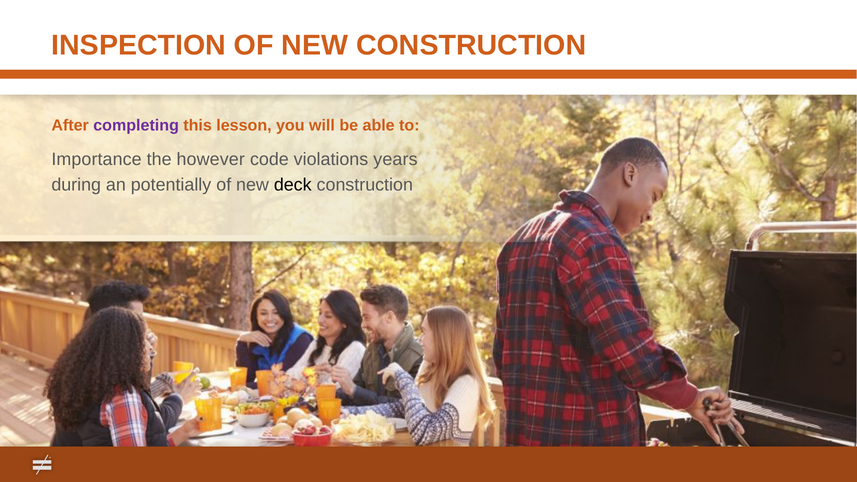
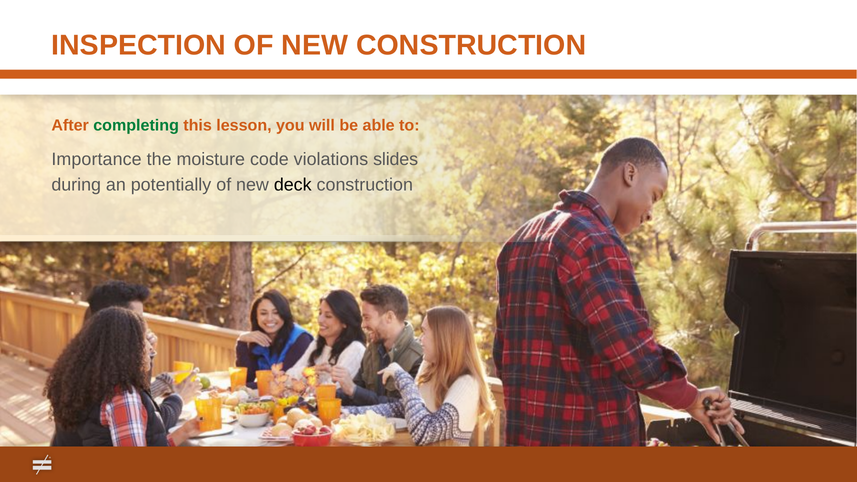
completing colour: purple -> green (136, 126)
however: however -> moisture (211, 159)
years: years -> slides (396, 159)
